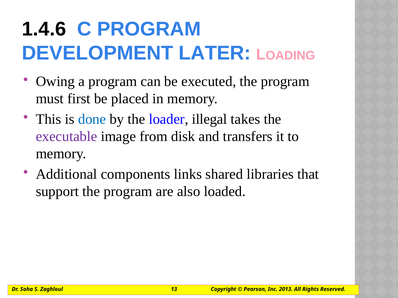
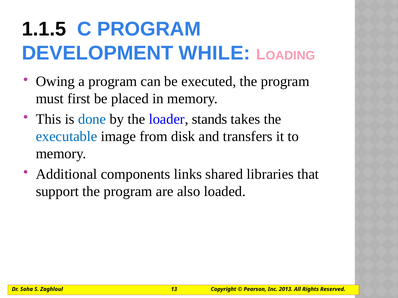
1.4.6: 1.4.6 -> 1.1.5 (44, 29)
LATER: LATER -> WHILE (215, 53)
illegal: illegal -> stands (210, 119)
executable colour: purple -> blue (66, 137)
